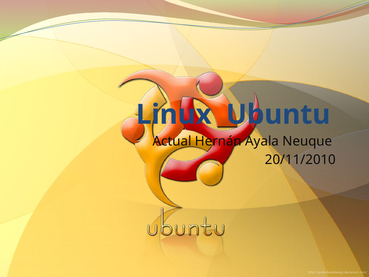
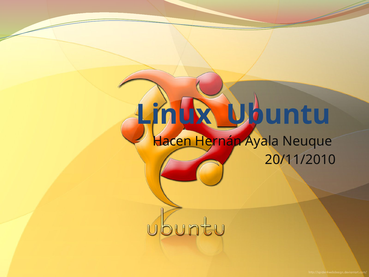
Actual: Actual -> Hacen (172, 141)
